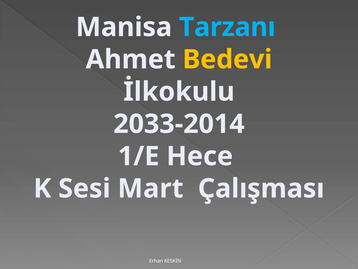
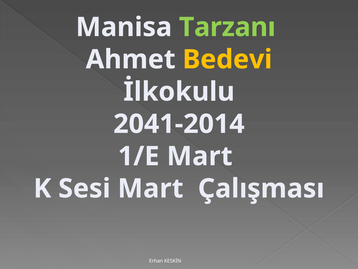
Tarzanı colour: light blue -> light green (227, 27)
2033-2014: 2033-2014 -> 2041-2014 (179, 124)
1/E Hece: Hece -> Mart (200, 156)
